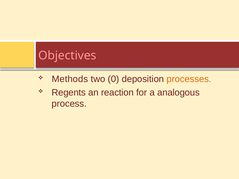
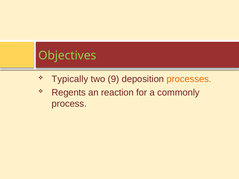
Objectives colour: pink -> light green (67, 56)
Methods: Methods -> Typically (70, 79)
0: 0 -> 9 (113, 79)
analogous: analogous -> commonly (178, 93)
